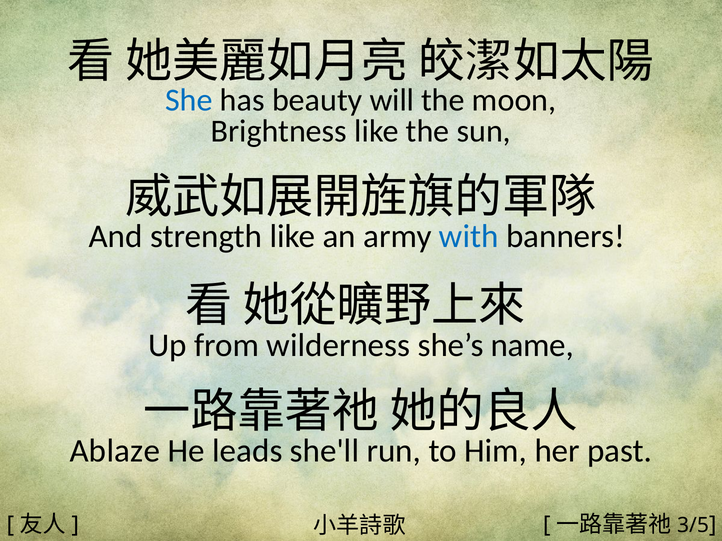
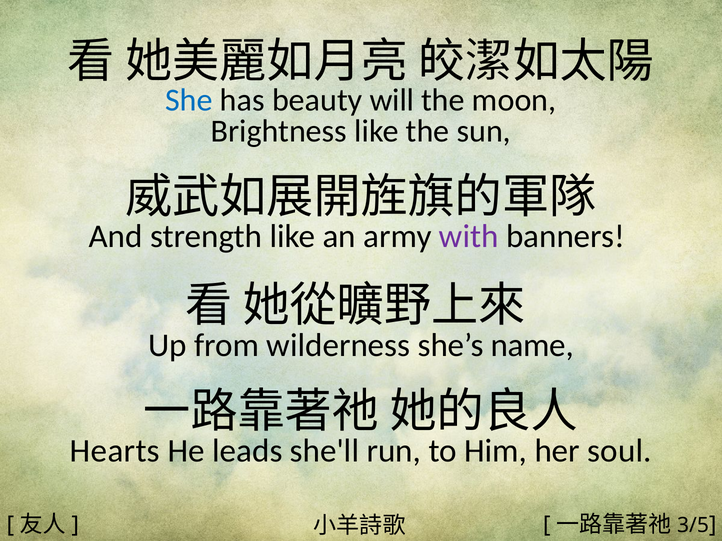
with colour: blue -> purple (469, 237)
Ablaze: Ablaze -> Hearts (115, 451)
past: past -> soul (619, 451)
